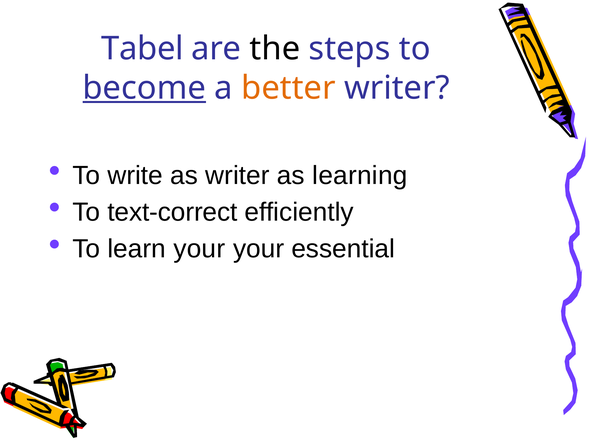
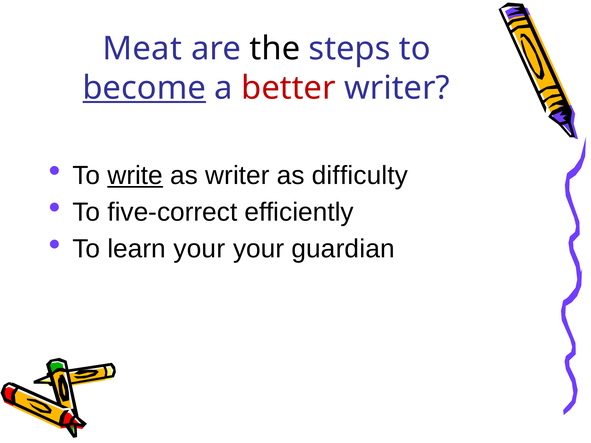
Tabel: Tabel -> Meat (142, 49)
better colour: orange -> red (288, 88)
write underline: none -> present (135, 176)
learning: learning -> difficulty (360, 176)
text-correct: text-correct -> five-correct (172, 212)
essential: essential -> guardian (343, 249)
